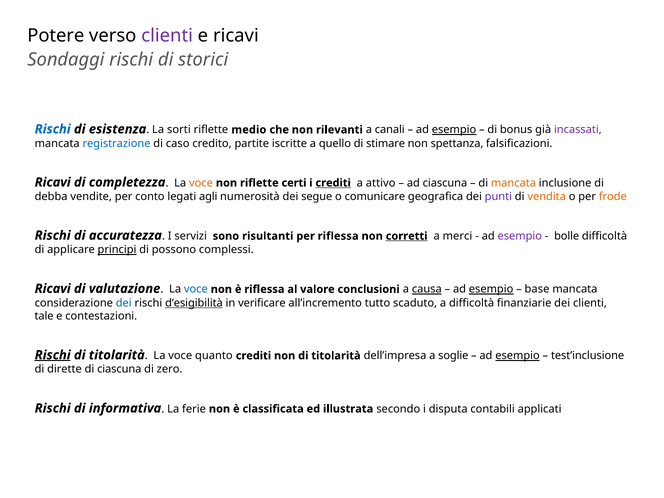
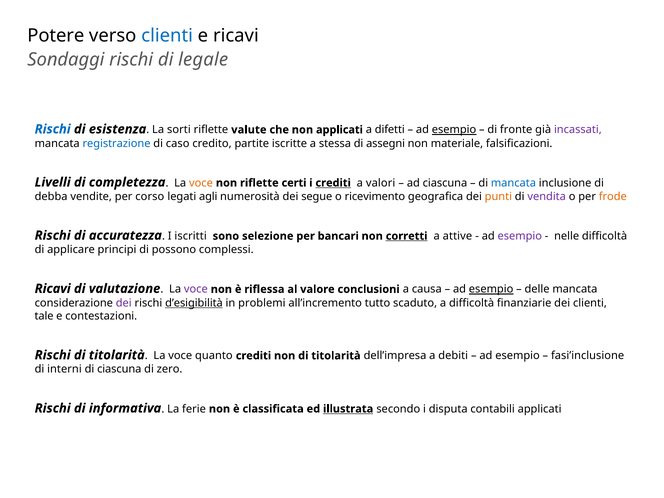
clienti colour: purple -> blue (167, 35)
storici: storici -> legale (203, 60)
medio: medio -> valute (249, 130)
non rilevanti: rilevanti -> applicati (339, 130)
canali: canali -> difetti (390, 130)
bonus: bonus -> fronte (516, 130)
quello: quello -> stessa (335, 143)
stimare: stimare -> assegni (386, 143)
spettanza: spettanza -> materiale (457, 143)
Ricavi: Ricavi -> Livelli (53, 182)
attivo: attivo -> valori (381, 183)
mancata colour: orange -> blue (513, 183)
conto: conto -> corso (150, 197)
comunicare: comunicare -> ricevimento (375, 197)
punti colour: purple -> orange (498, 197)
vendita colour: orange -> purple (547, 197)
servizi: servizi -> iscritti (191, 236)
risultanti: risultanti -> selezione (268, 236)
per riflessa: riflessa -> bancari (338, 236)
merci: merci -> attive (457, 236)
bolle: bolle -> nelle (567, 236)
principi underline: present -> none (117, 250)
voce colour: blue -> purple (196, 289)
causa underline: present -> none (427, 289)
base: base -> delle (537, 289)
dei colour: blue -> purple (124, 303)
verificare: verificare -> problemi (262, 303)
Rischi underline: present -> none (53, 355)
soglie: soglie -> debiti (453, 356)
esempio underline: present -> none (518, 356)
test’inclusione: test’inclusione -> fasi’inclusione (588, 356)
dirette: dirette -> interni (64, 369)
illustrata underline: none -> present (348, 409)
